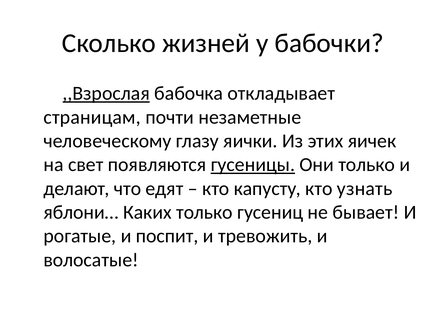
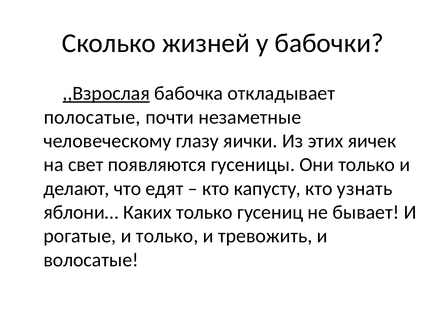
страницам: страницам -> полосатые (92, 117)
гусеницы underline: present -> none (253, 165)
и поспит: поспит -> только (167, 236)
